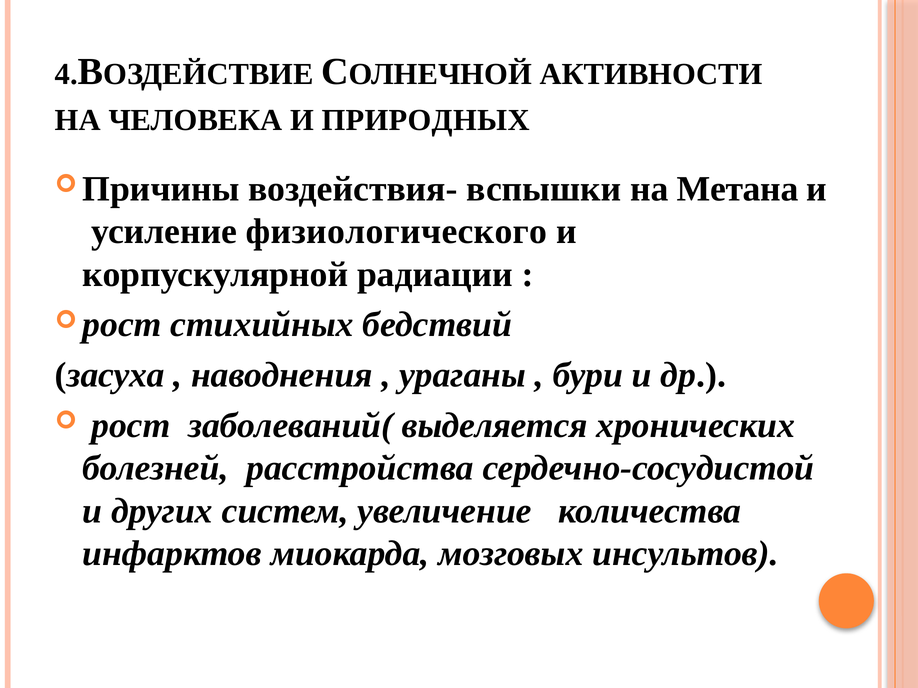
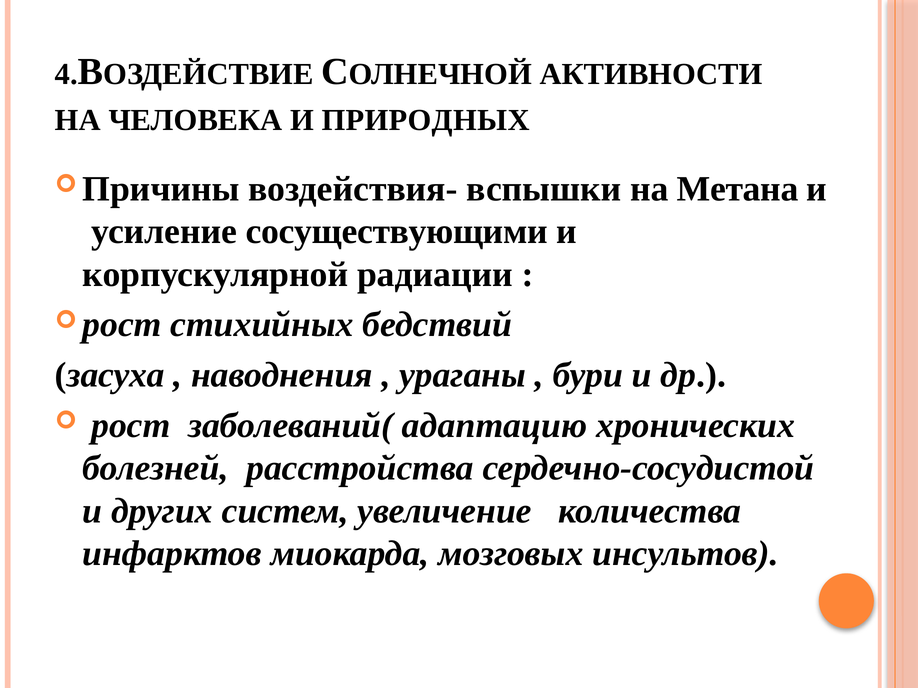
физиологического: физиологического -> сосуществующими (397, 232)
выделяется: выделяется -> адаптацию (495, 426)
